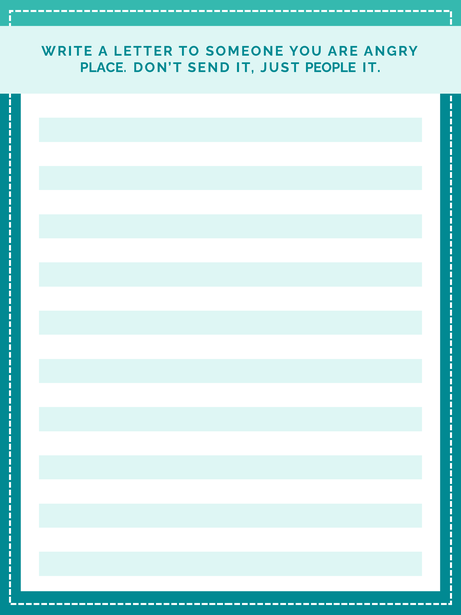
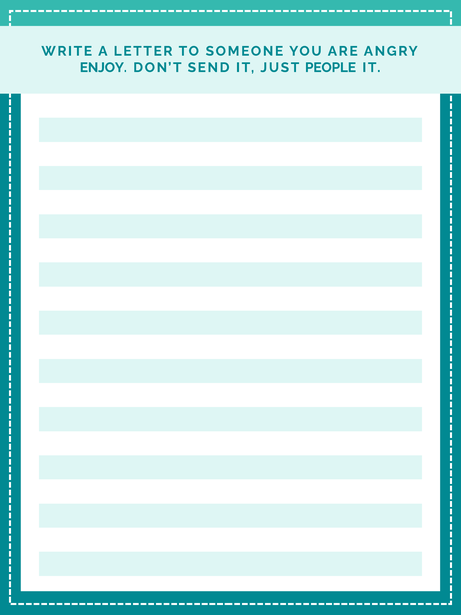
PLACE: PLACE -> ENJOY (103, 67)
